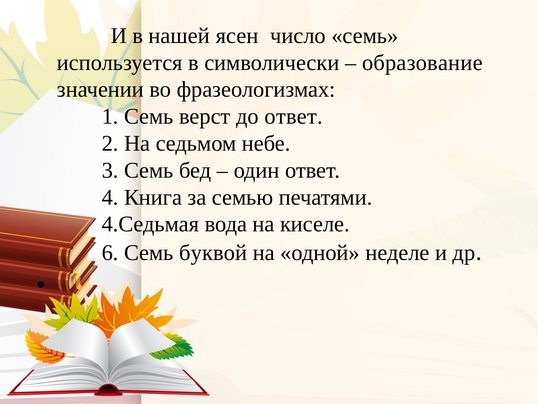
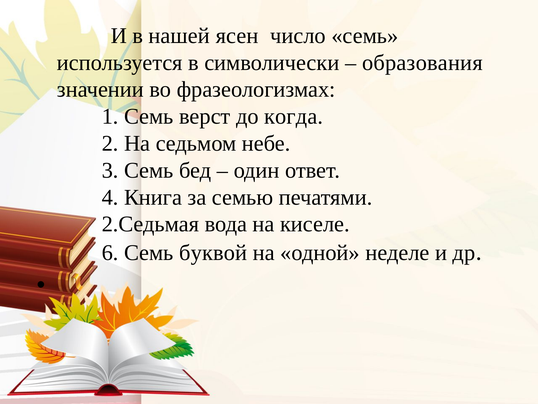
образование: образование -> образования (422, 63)
до ответ: ответ -> когда (294, 116)
4.Седьмая: 4.Седьмая -> 2.Седьмая (150, 224)
